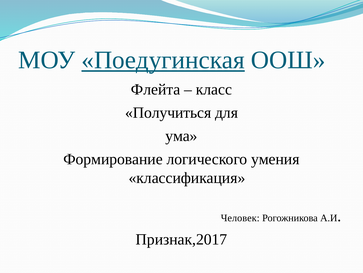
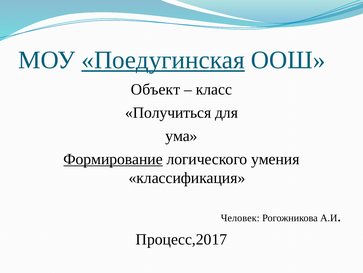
Флейта: Флейта -> Объект (156, 89)
Формирование underline: none -> present (113, 159)
Признак,2017: Признак,2017 -> Процесс,2017 (181, 239)
